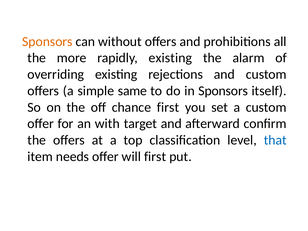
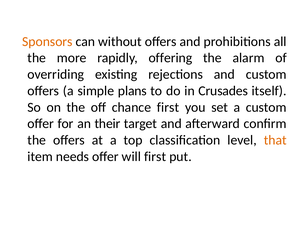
rapidly existing: existing -> offering (170, 58)
same: same -> plans (132, 91)
in Sponsors: Sponsors -> Crusades (223, 91)
with: with -> their (107, 124)
that colour: blue -> orange (275, 140)
